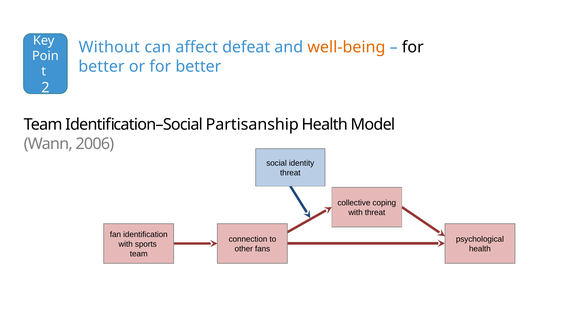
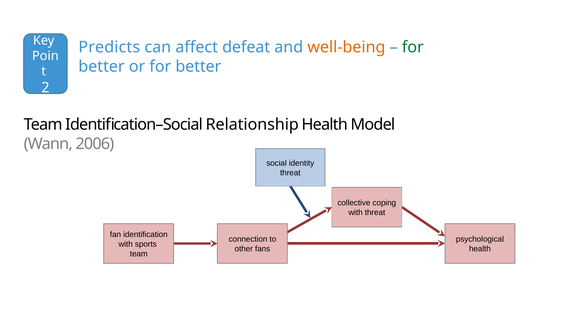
Without: Without -> Predicts (109, 47)
for colour: black -> green (413, 47)
Partisanship: Partisanship -> Relationship (252, 125)
